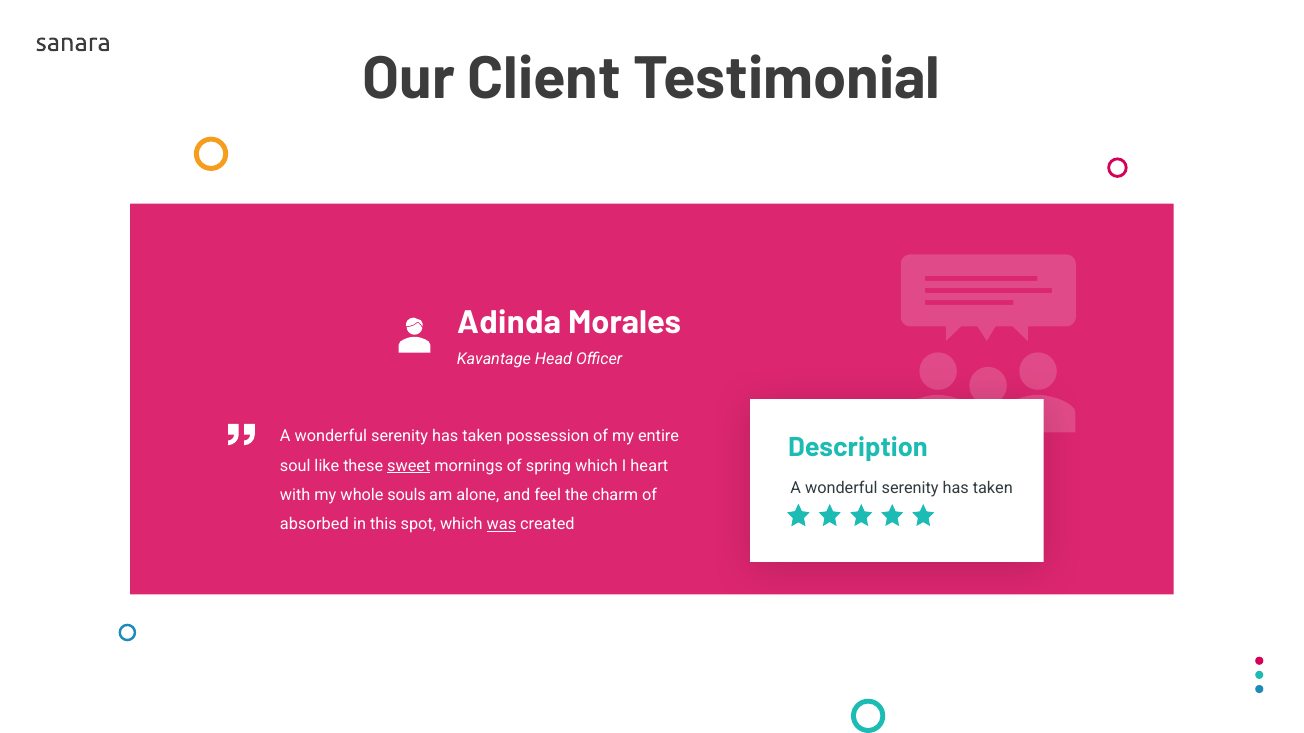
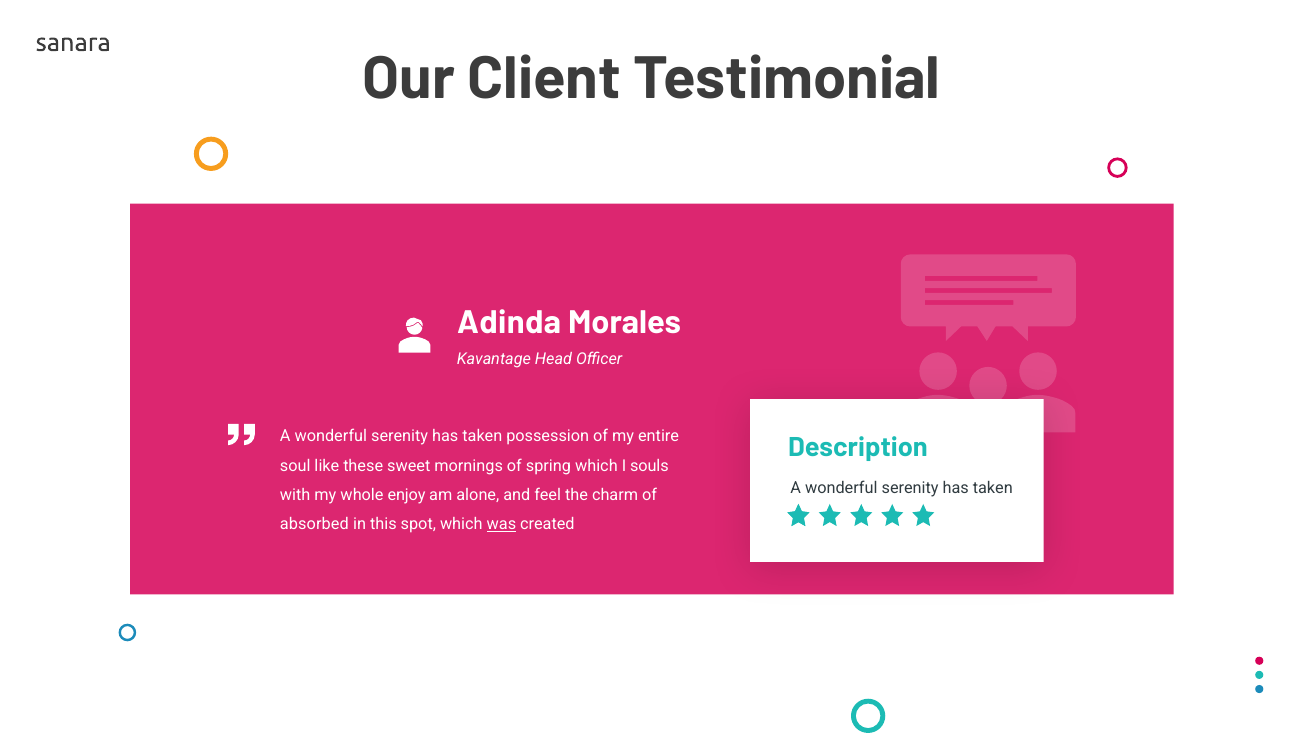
sweet underline: present -> none (409, 466)
heart: heart -> souls (649, 466)
souls: souls -> enjoy (407, 495)
